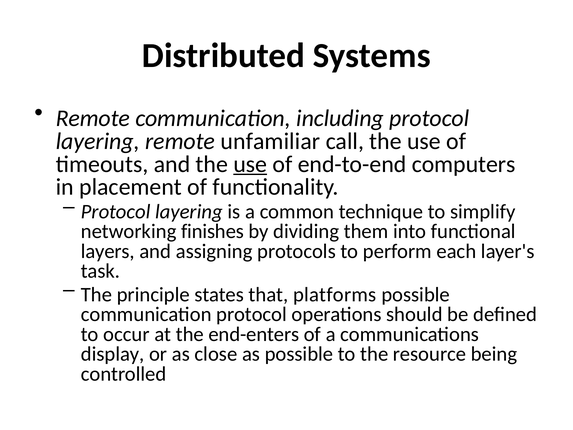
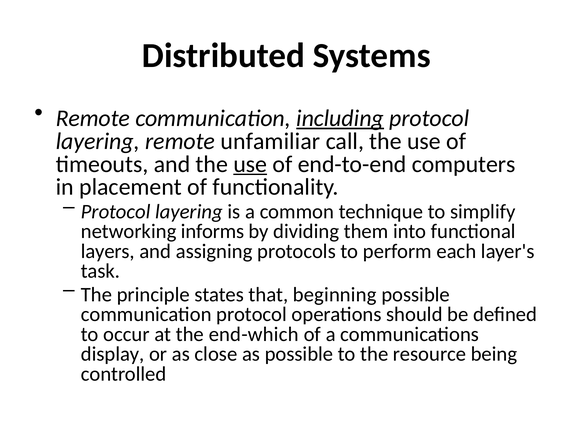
including underline: none -> present (340, 118)
finishes: finishes -> informs (213, 231)
platforms: platforms -> beginning (335, 294)
end-enters: end-enters -> end-which (254, 334)
